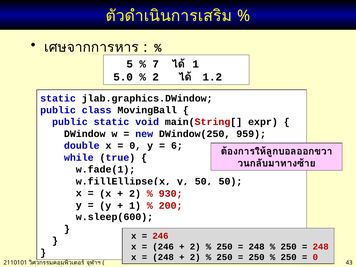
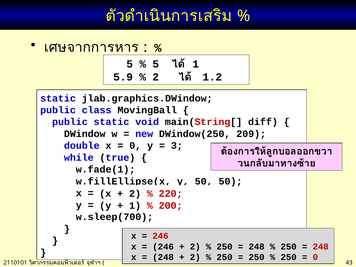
7: 7 -> 5 (156, 64)
5.0: 5.0 -> 5.9 (123, 77)
expr: expr -> diff (263, 122)
959: 959 -> 209 (251, 134)
6: 6 -> 3 (177, 146)
930: 930 -> 220 (171, 194)
w.sleep(600: w.sleep(600 -> w.sleep(700 (115, 217)
